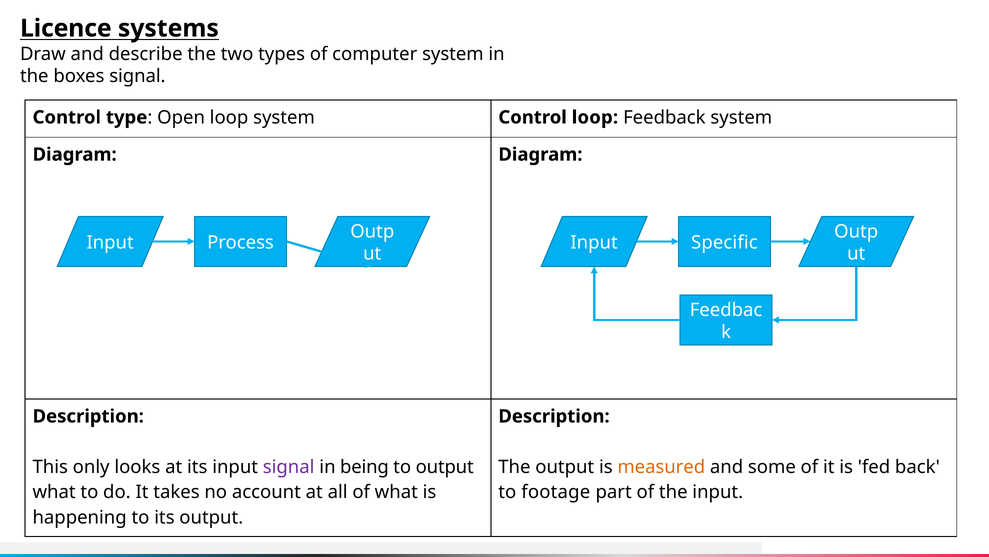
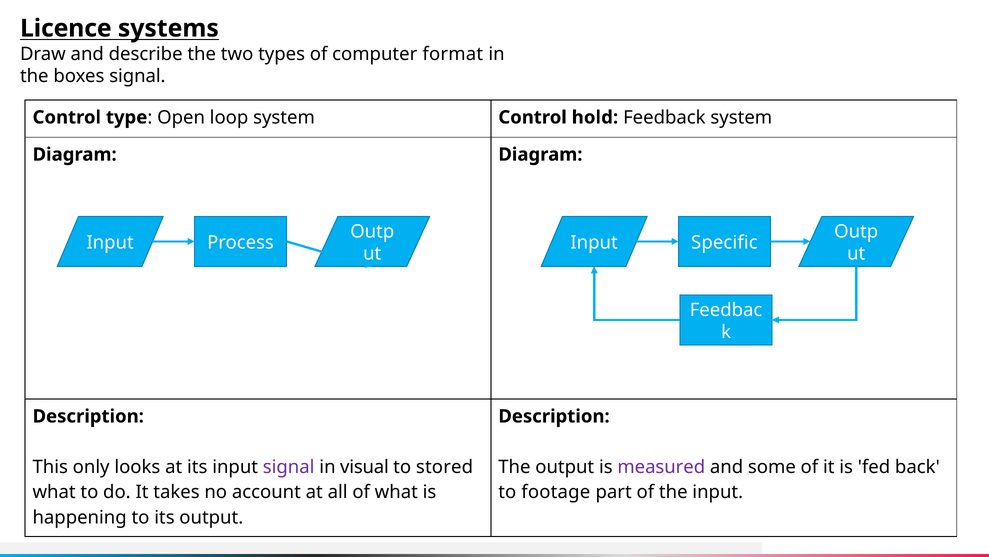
computer system: system -> format (453, 54)
Control loop: loop -> hold (595, 117)
being: being -> visual (364, 466)
to output: output -> stored (445, 466)
measured colour: orange -> purple (661, 466)
